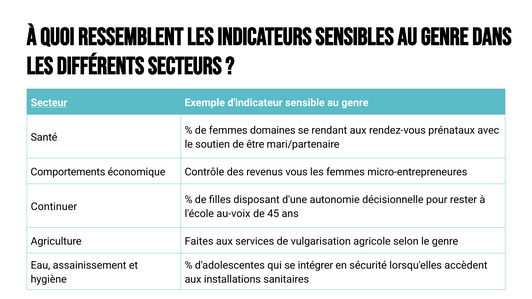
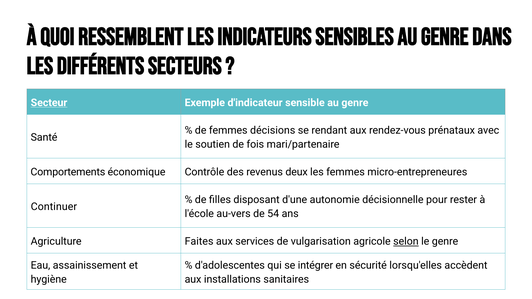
domaines: domaines -> décisions (273, 130)
être: être -> fois (255, 145)
vous: vous -> deux (297, 172)
au-voix: au-voix -> au-vers (234, 214)
45: 45 -> 54 (273, 214)
selon underline: none -> present (406, 242)
